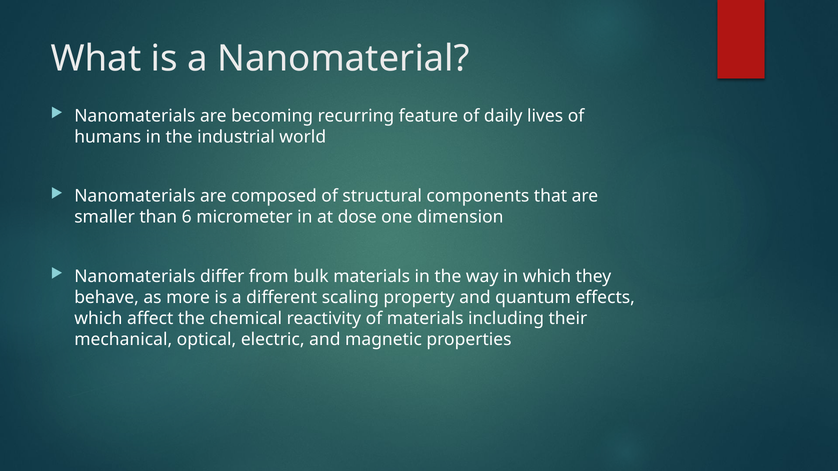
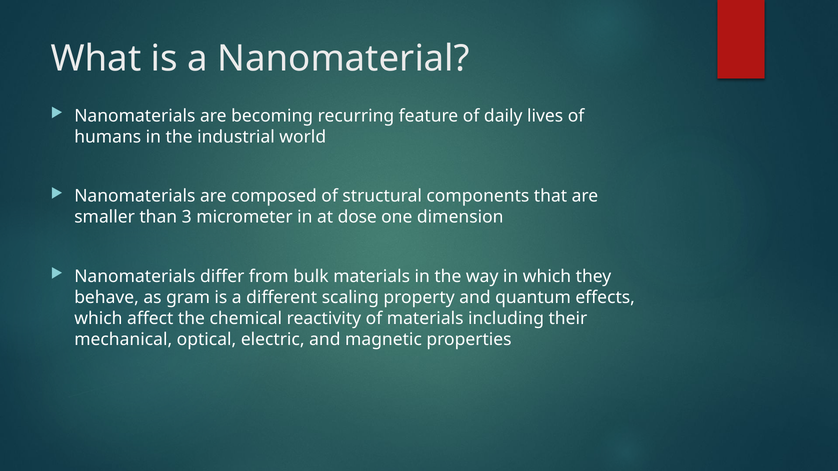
6: 6 -> 3 (187, 217)
more: more -> gram (188, 298)
